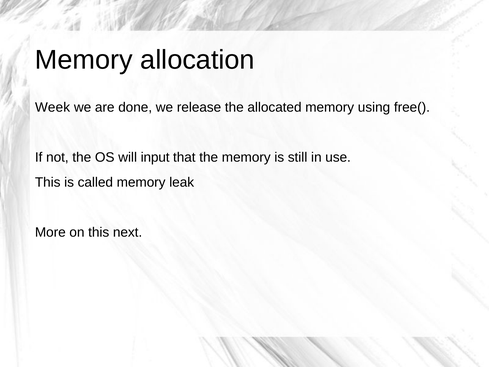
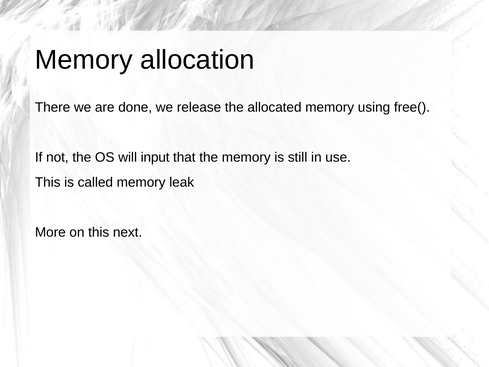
Week: Week -> There (53, 107)
